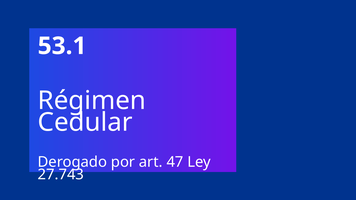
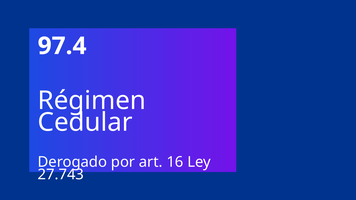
53.1: 53.1 -> 97.4 (62, 46)
47: 47 -> 16 (175, 162)
